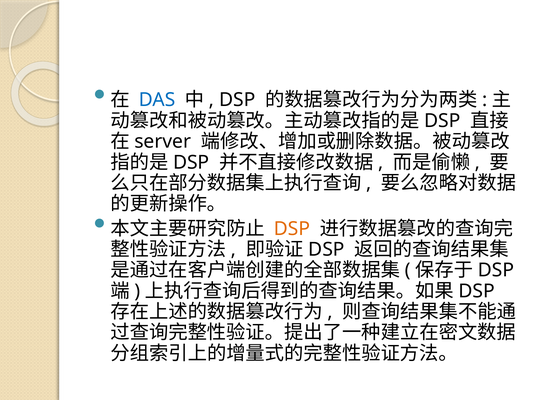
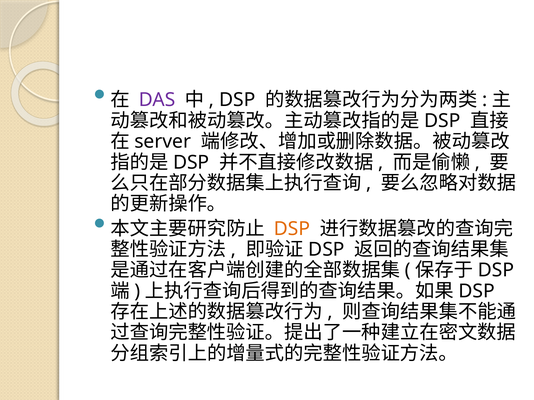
DAS colour: blue -> purple (157, 100)
